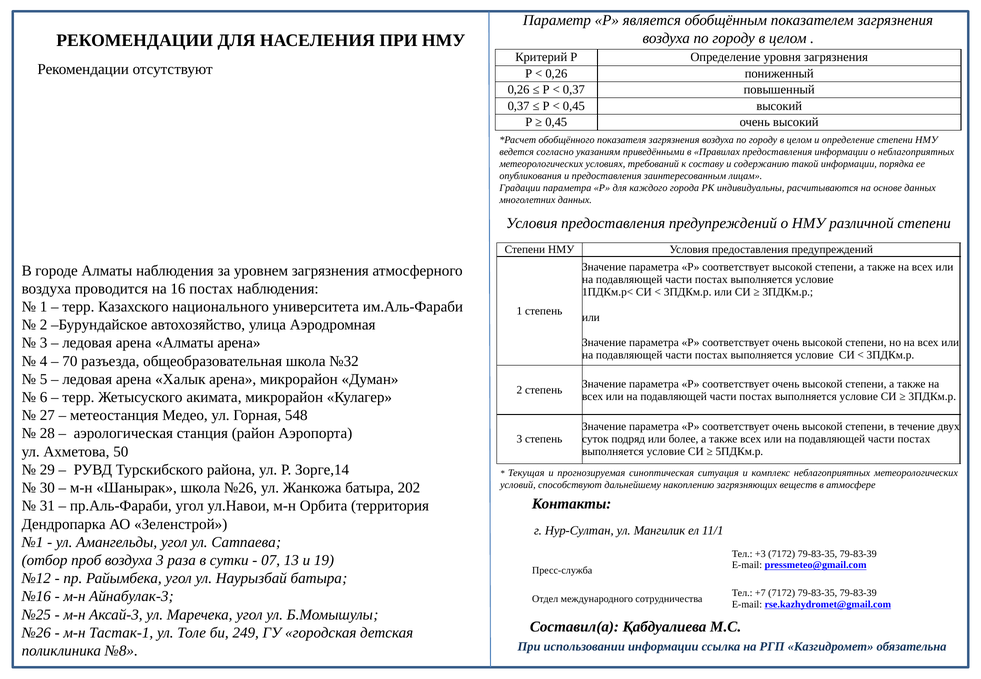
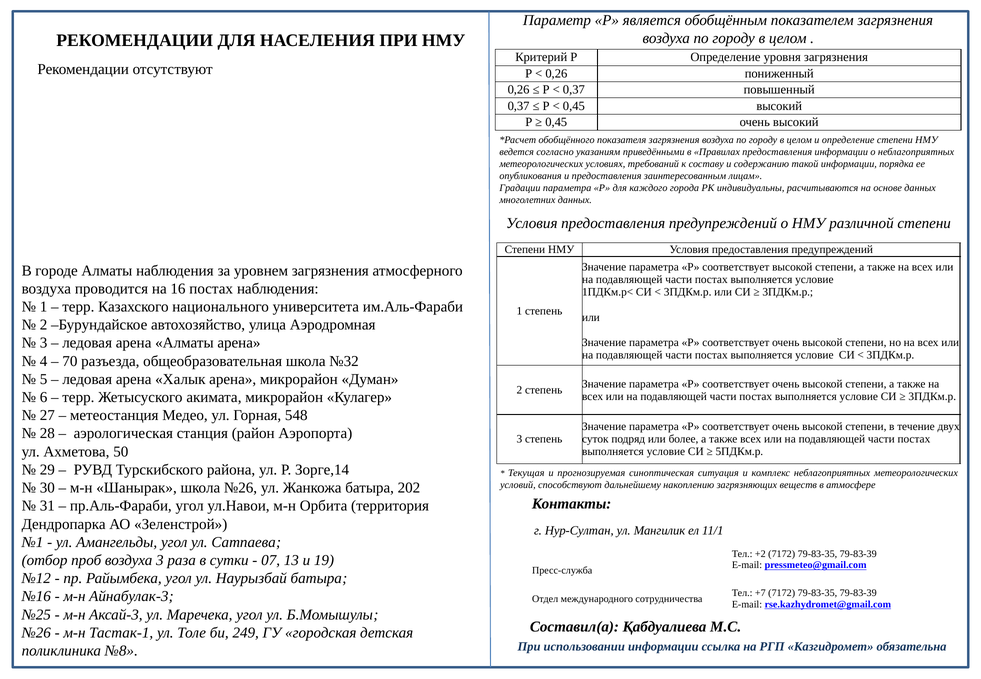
+3: +3 -> +2 (760, 554)
